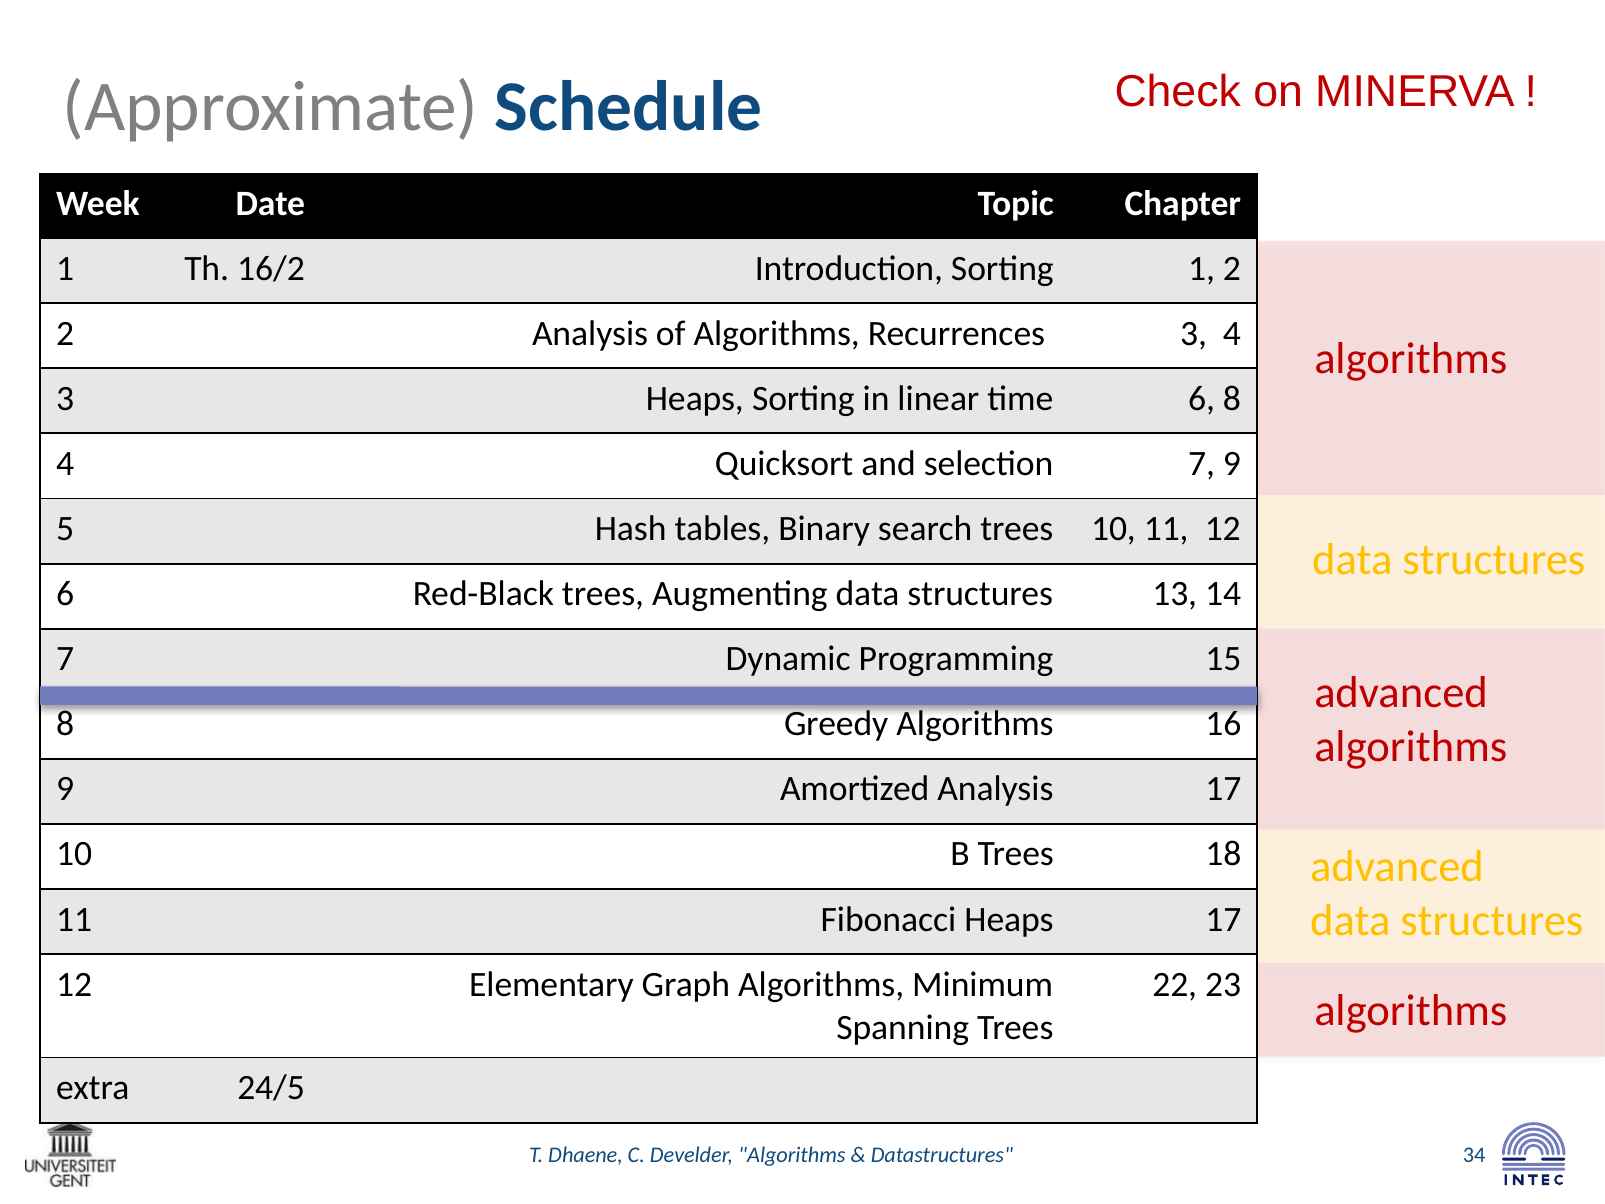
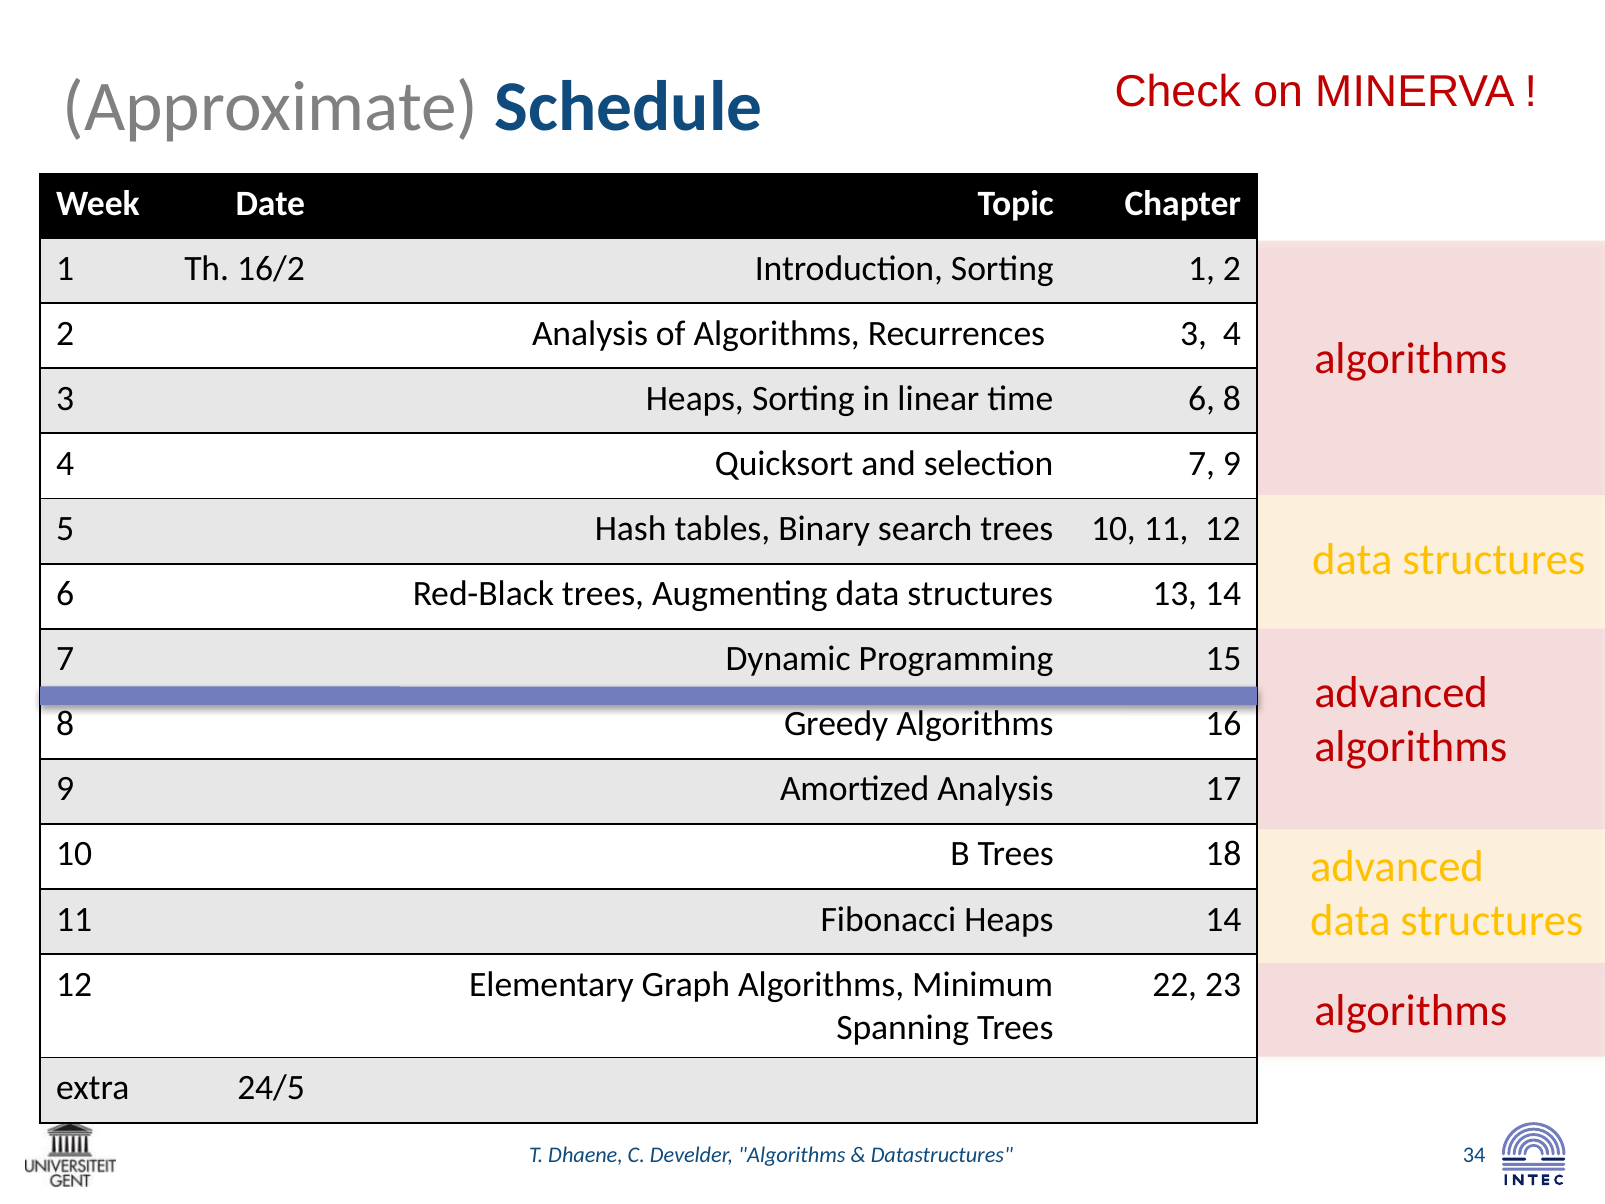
Heaps 17: 17 -> 14 (1223, 919)
